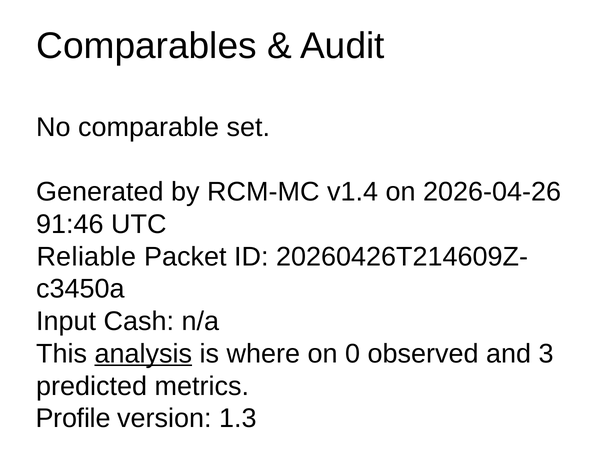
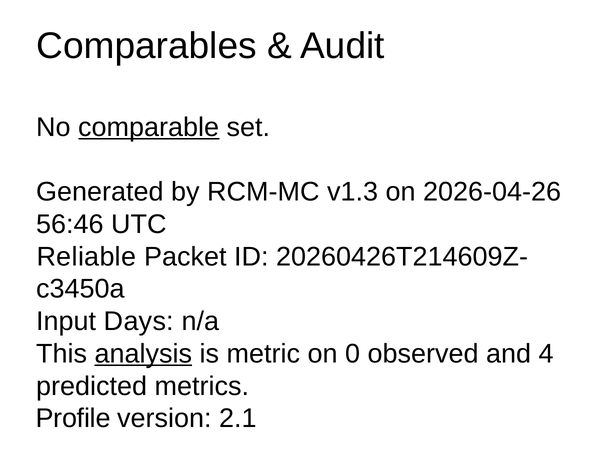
comparable underline: none -> present (149, 127)
v1.4: v1.4 -> v1.3 (353, 192)
91:46: 91:46 -> 56:46 (70, 224)
Cash: Cash -> Days (139, 322)
where: where -> metric (263, 354)
3: 3 -> 4 (546, 354)
1.3: 1.3 -> 2.1 (238, 419)
